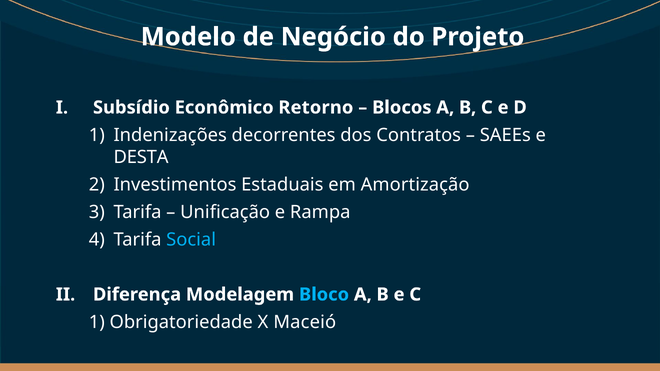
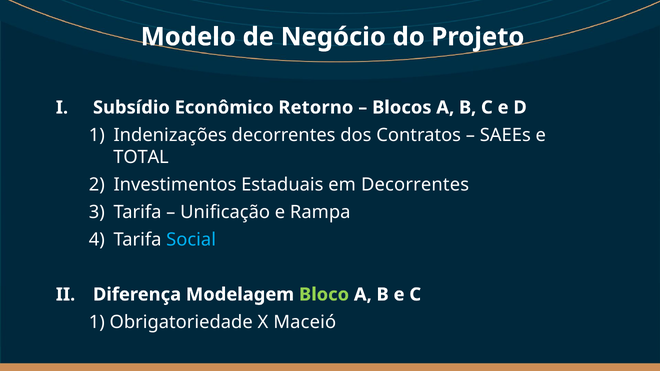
DESTA: DESTA -> TOTAL (141, 157)
em Amortização: Amortização -> Decorrentes (415, 185)
Bloco colour: light blue -> light green (324, 295)
